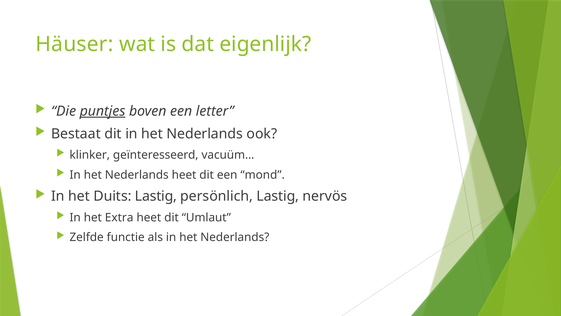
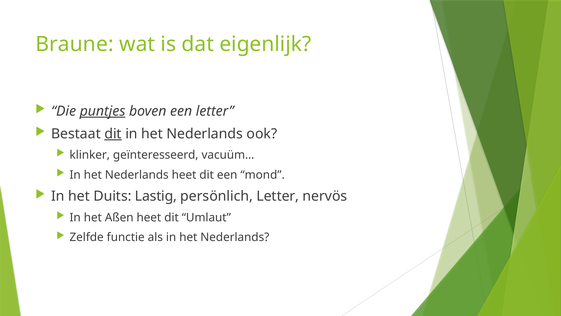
Häuser: Häuser -> Braune (75, 44)
dit underline: none -> present (113, 134)
persönlich Lastig: Lastig -> Letter (278, 196)
Extra: Extra -> Aßen (119, 217)
